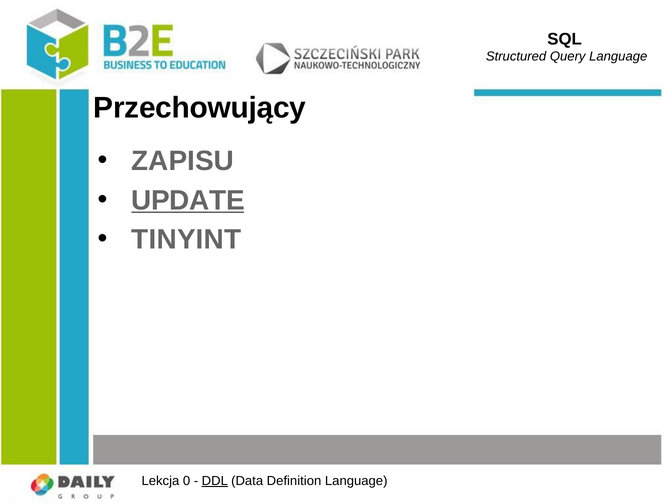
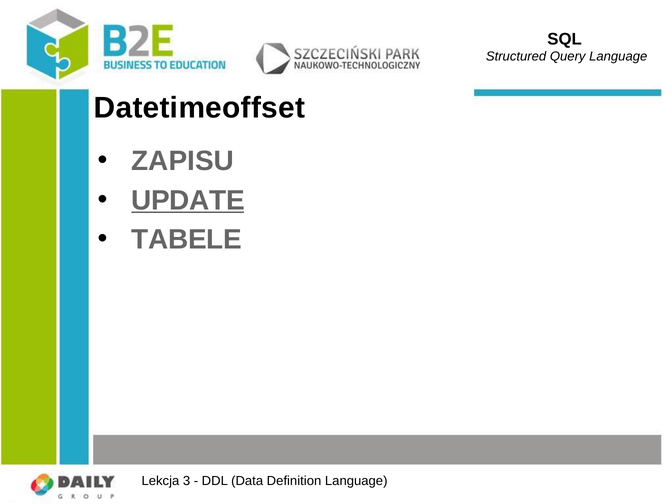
Przechowujący: Przechowujący -> Datetimeoffset (199, 108)
TINYINT: TINYINT -> TABELE (187, 240)
0: 0 -> 3 (187, 481)
DDL underline: present -> none (215, 481)
